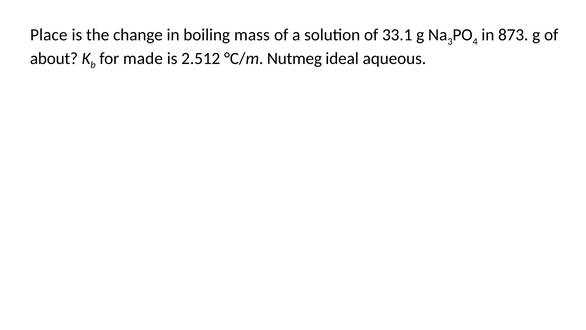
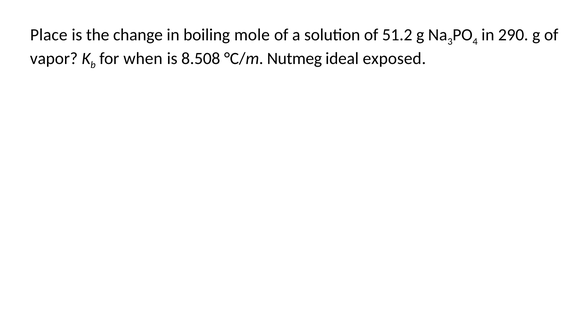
mass: mass -> mole (252, 35)
33.1: 33.1 -> 51.2 (397, 35)
873: 873 -> 290 (513, 35)
about: about -> vapor (54, 58)
made: made -> when (143, 58)
2.512: 2.512 -> 8.508 (201, 58)
aqueous: aqueous -> exposed (394, 58)
